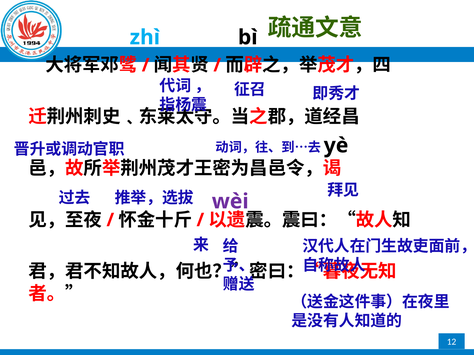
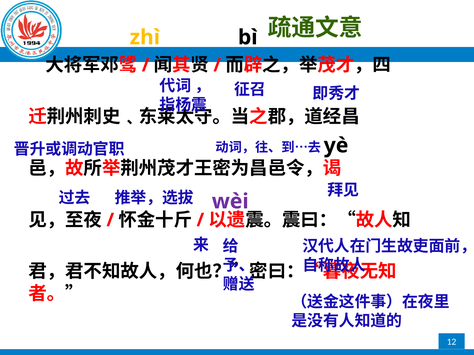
zhì colour: light blue -> yellow (145, 37)
